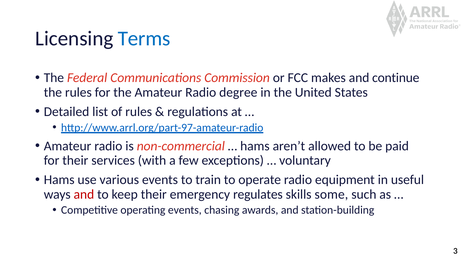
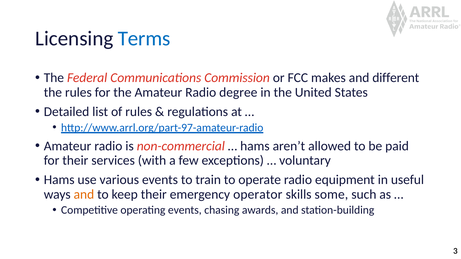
continue: continue -> different (396, 78)
and colour: red -> orange (84, 195)
regulates: regulates -> operator (258, 195)
